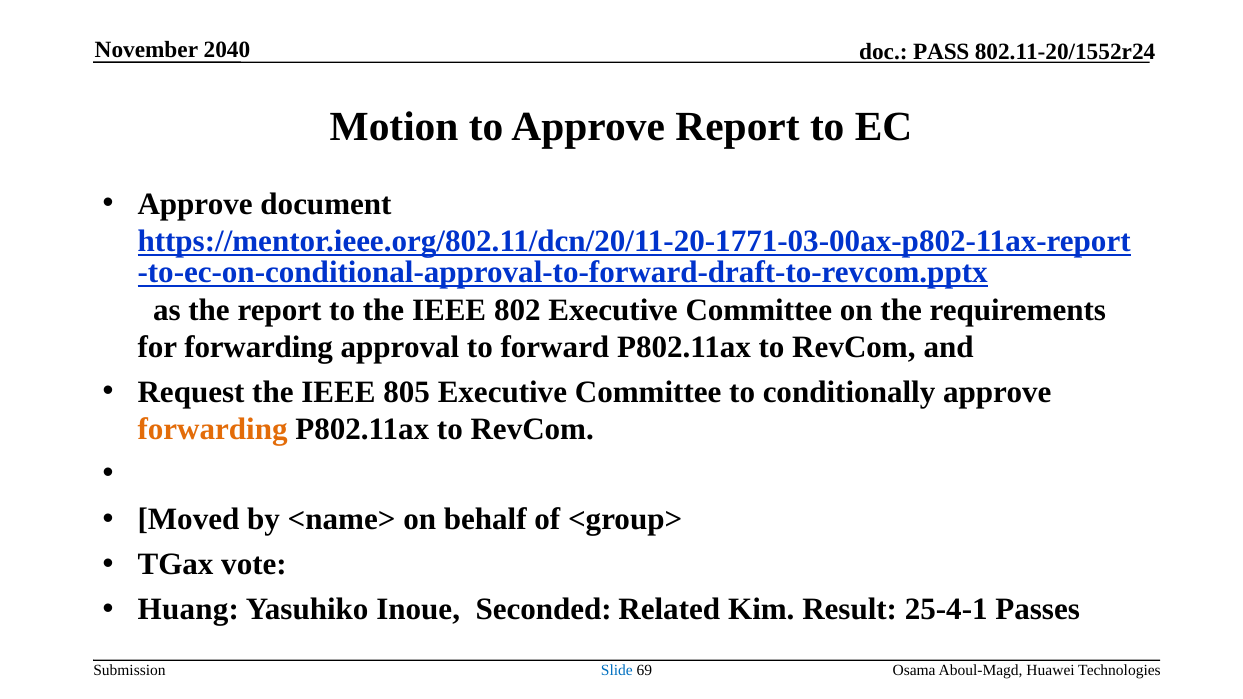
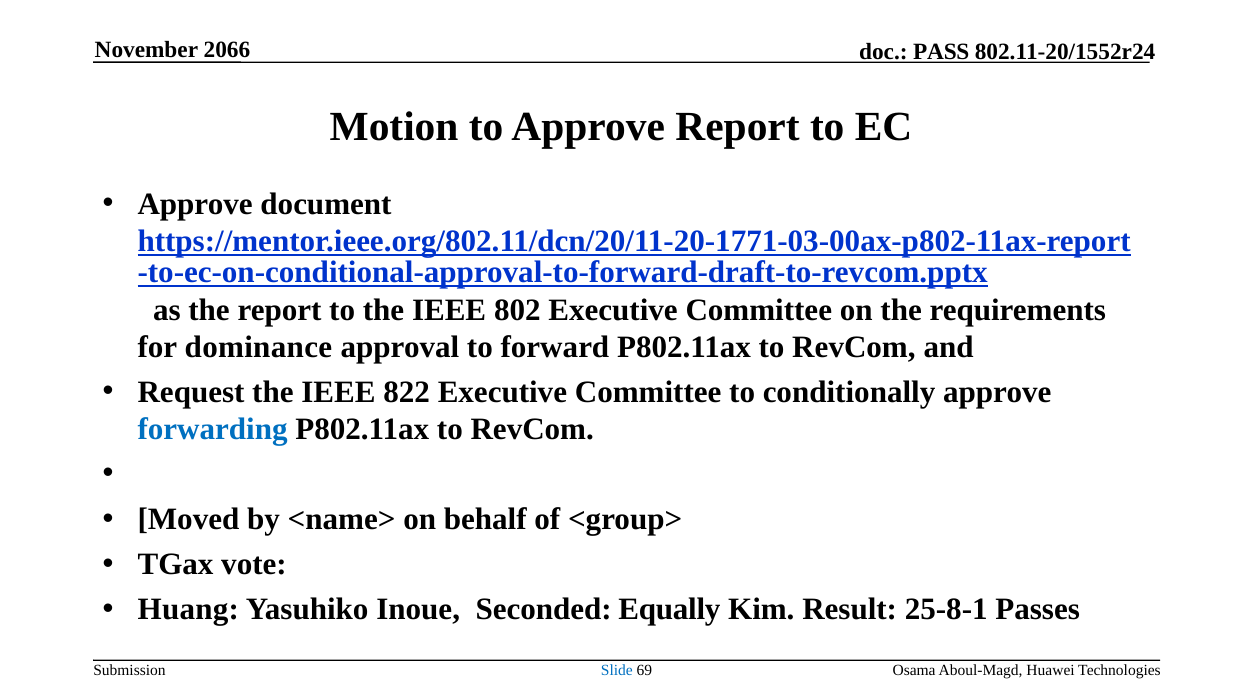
2040: 2040 -> 2066 (227, 49)
for forwarding: forwarding -> dominance (258, 347)
805: 805 -> 822 (407, 392)
forwarding colour: orange -> blue (213, 430)
Related: Related -> Equally (669, 610)
25-4-1: 25-4-1 -> 25-8-1 (946, 610)
